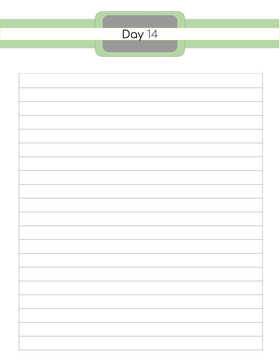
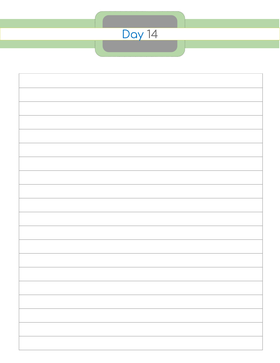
Day colour: black -> blue (133, 35)
